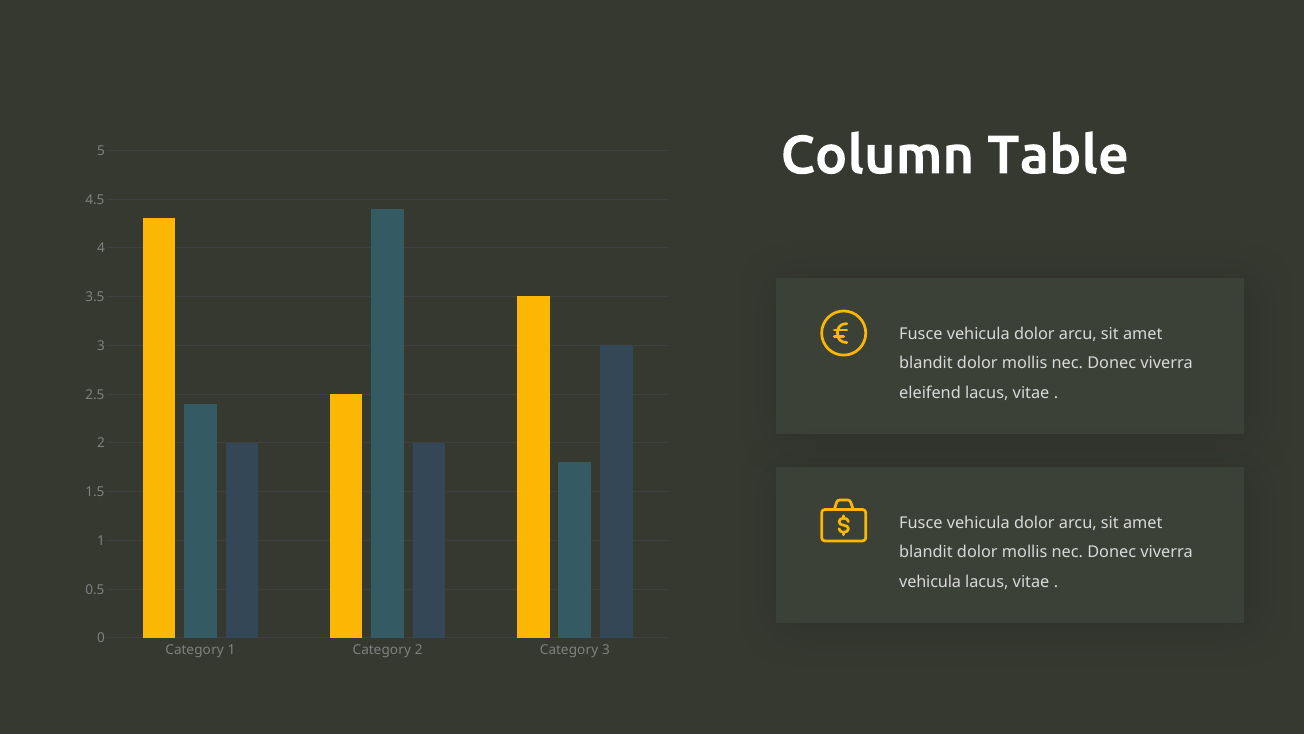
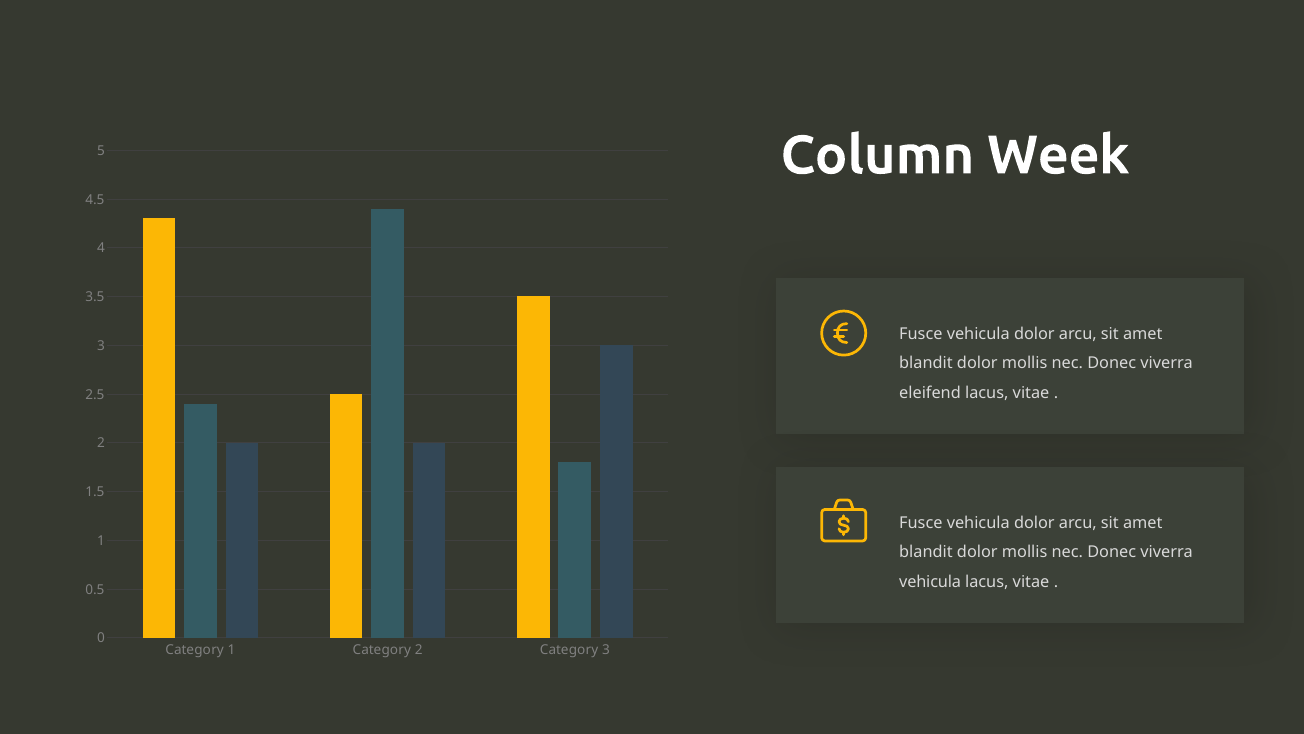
Table: Table -> Week (1058, 155)
